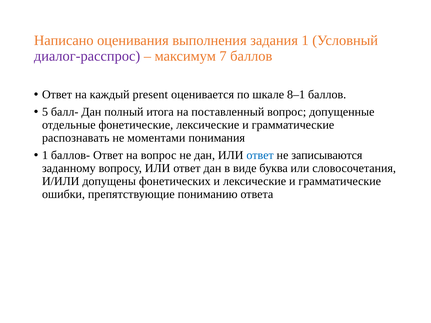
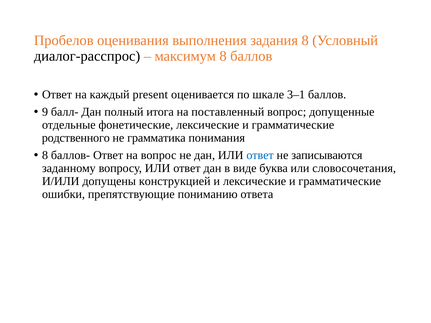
Написано: Написано -> Пробелов (64, 41)
задания 1: 1 -> 8 (305, 41)
диалог-расспрос colour: purple -> black (87, 56)
максимум 7: 7 -> 8 (223, 56)
8–1: 8–1 -> 3–1 (296, 95)
5: 5 -> 9 (45, 112)
распознавать: распознавать -> родственного (76, 138)
моментами: моментами -> грамматика (156, 138)
1: 1 -> 8 (45, 155)
фонетических: фонетических -> конструкцией (175, 181)
